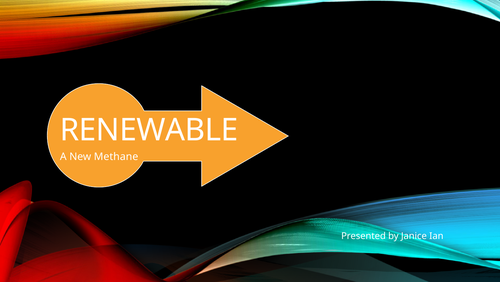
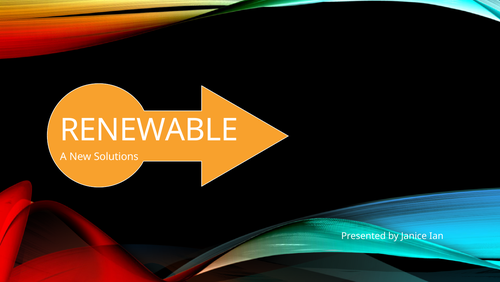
Methane: Methane -> Solutions (116, 156)
